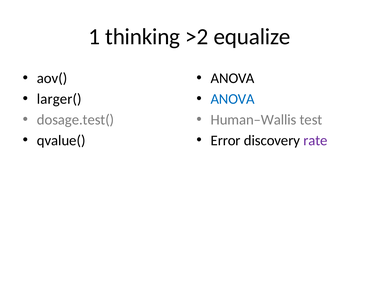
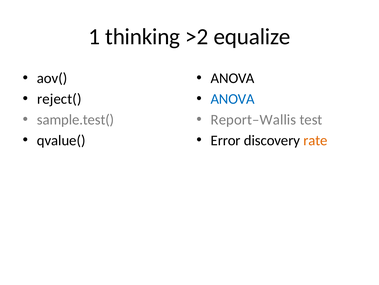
larger(: larger( -> reject( (59, 99)
dosage.test(: dosage.test( -> sample.test( (76, 119)
Human–Wallis: Human–Wallis -> Report–Wallis (253, 119)
rate colour: purple -> orange (315, 140)
